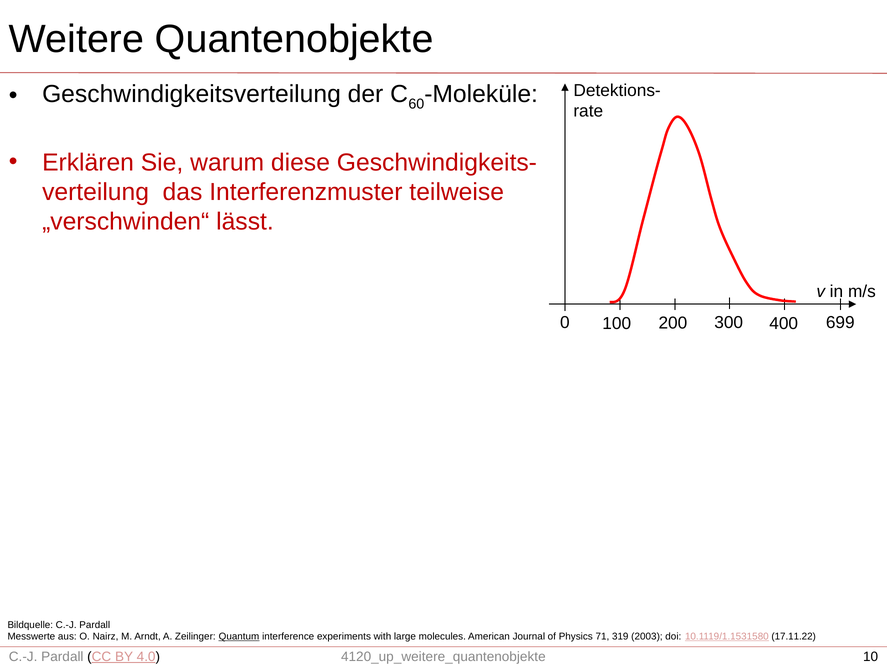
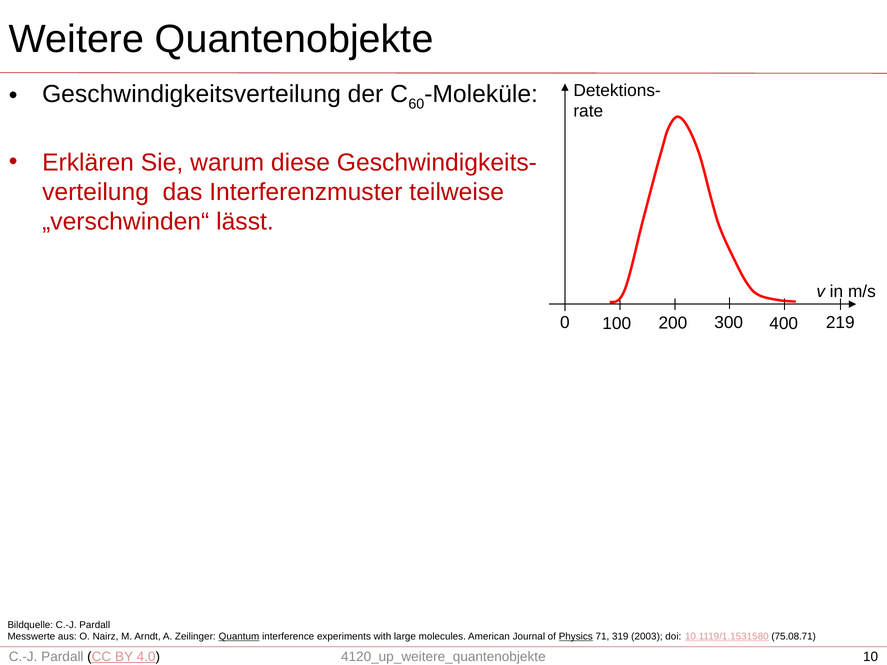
699: 699 -> 219 (840, 323)
Physics underline: none -> present (576, 637)
17.11.22: 17.11.22 -> 75.08.71 (794, 637)
